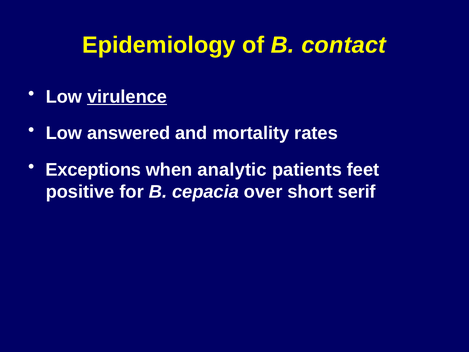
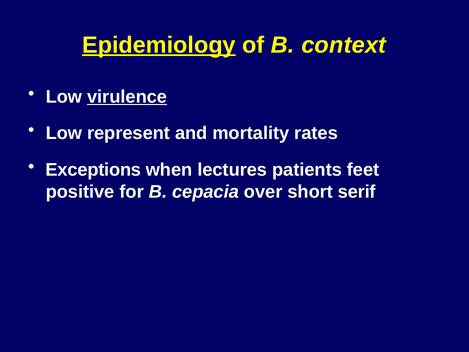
Epidemiology underline: none -> present (159, 45)
contact: contact -> context (344, 45)
answered: answered -> represent (129, 133)
analytic: analytic -> lectures (232, 170)
